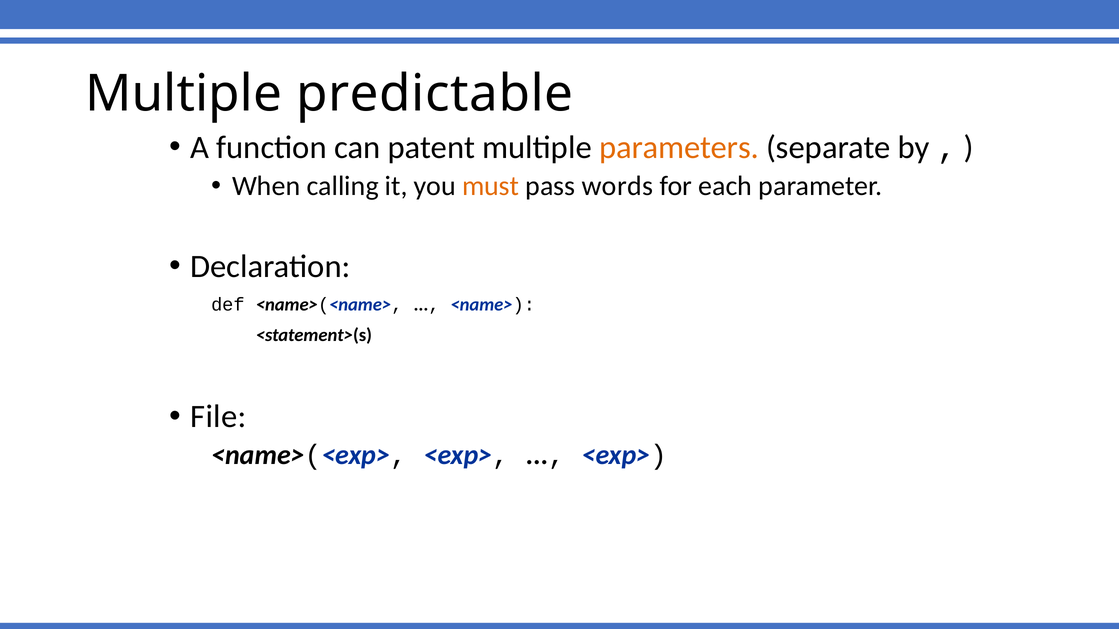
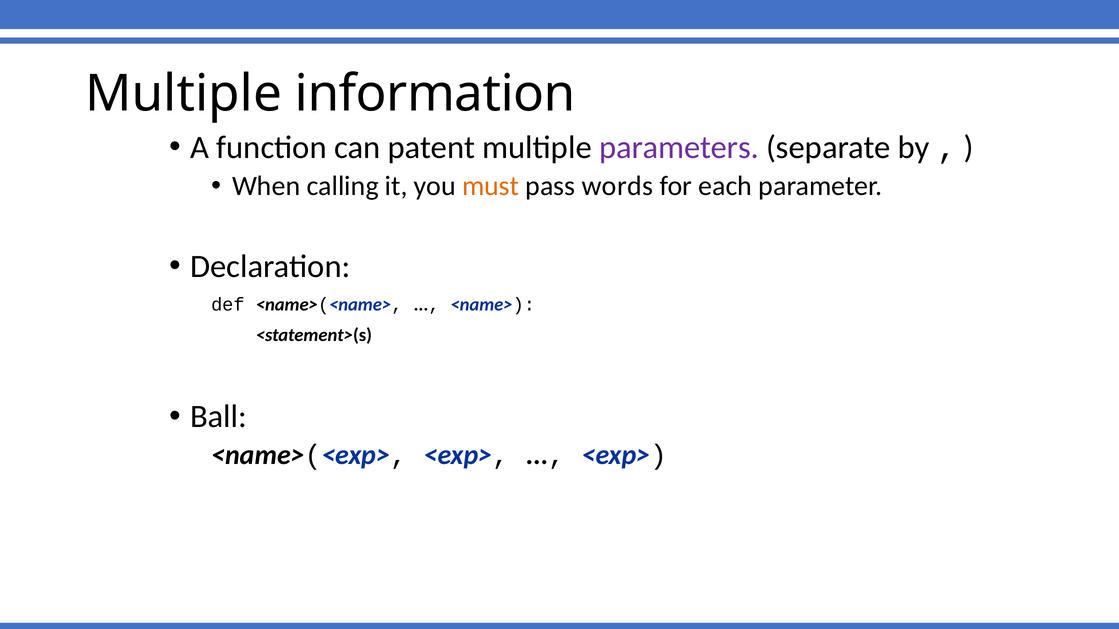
predictable: predictable -> information (435, 94)
parameters colour: orange -> purple (679, 148)
File: File -> Ball (219, 417)
